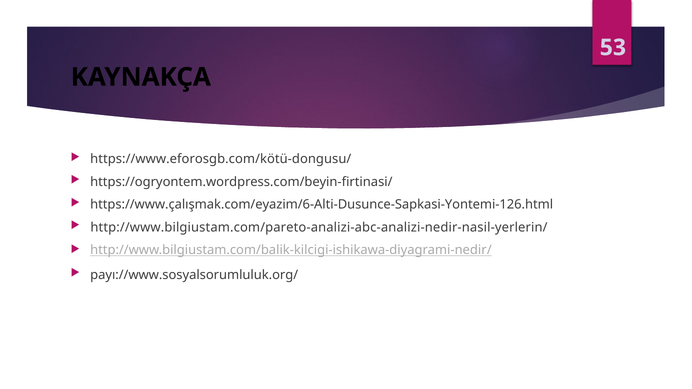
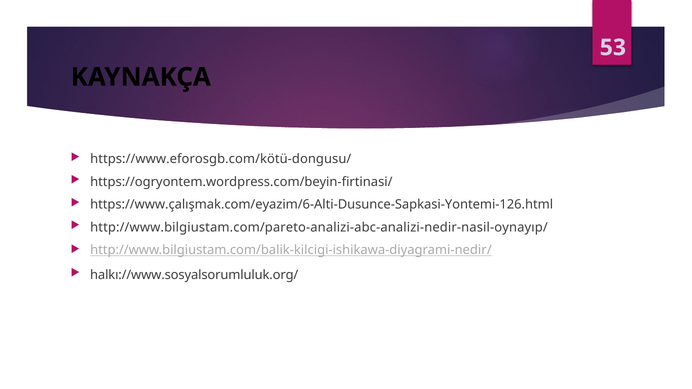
http://www.bilgiustam.com/pareto-analizi-abc-analizi-nedir-nasil-yerlerin/: http://www.bilgiustam.com/pareto-analizi-abc-analizi-nedir-nasil-yerlerin/ -> http://www.bilgiustam.com/pareto-analizi-abc-analizi-nedir-nasil-oynayıp/ (319, 227)
payı://www.sosyalsorumluluk.org/: payı://www.sosyalsorumluluk.org/ -> halkı://www.sosyalsorumluluk.org/ (194, 275)
